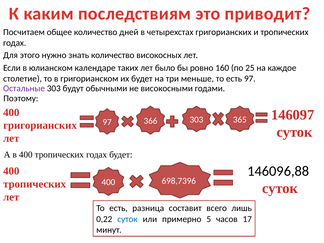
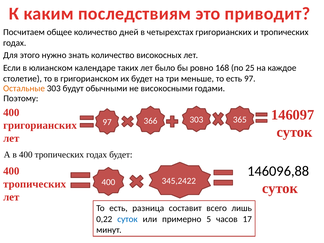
160: 160 -> 168 (222, 68)
Остальные colour: purple -> orange (24, 88)
698,7396: 698,7396 -> 345,2422 (179, 181)
